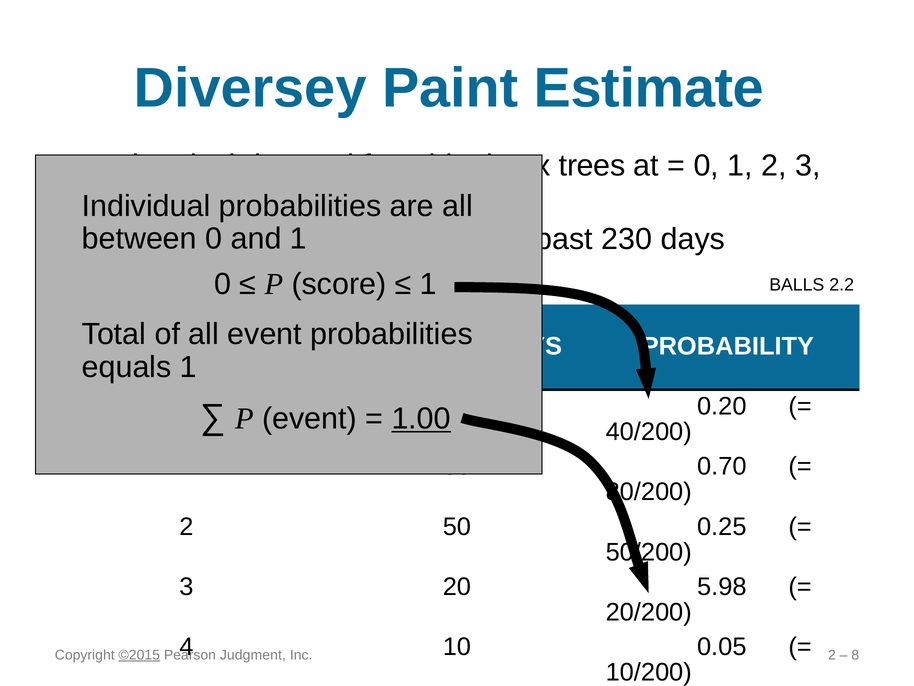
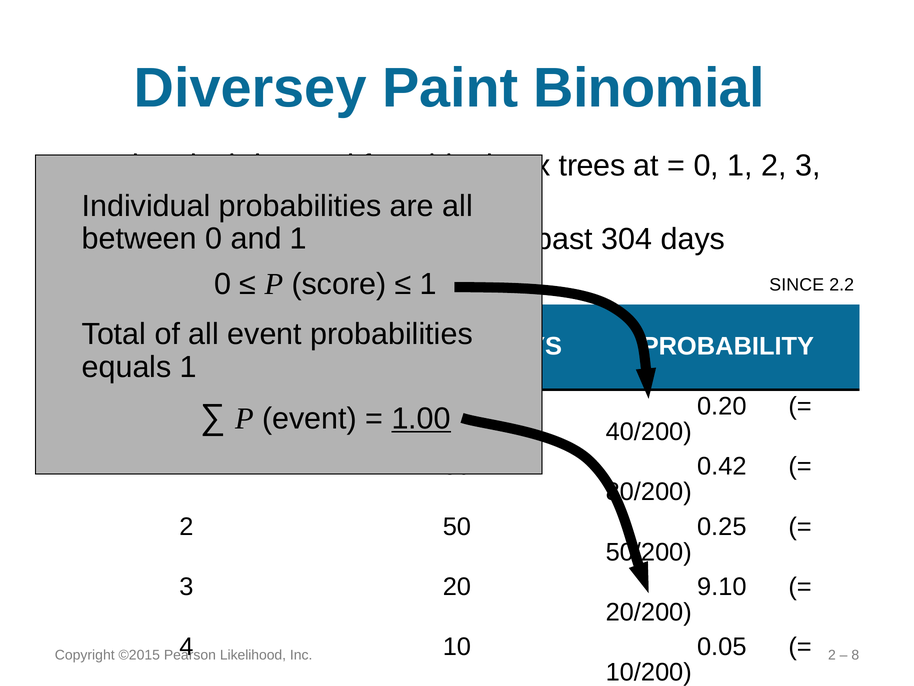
Estimate: Estimate -> Binomial (649, 88)
230: 230 -> 304 (627, 239)
BALLS: BALLS -> SINCE (797, 285)
0.70: 0.70 -> 0.42 (722, 466)
5.98: 5.98 -> 9.10 (722, 586)
©2015 underline: present -> none (139, 655)
Judgment: Judgment -> Likelihood (253, 655)
